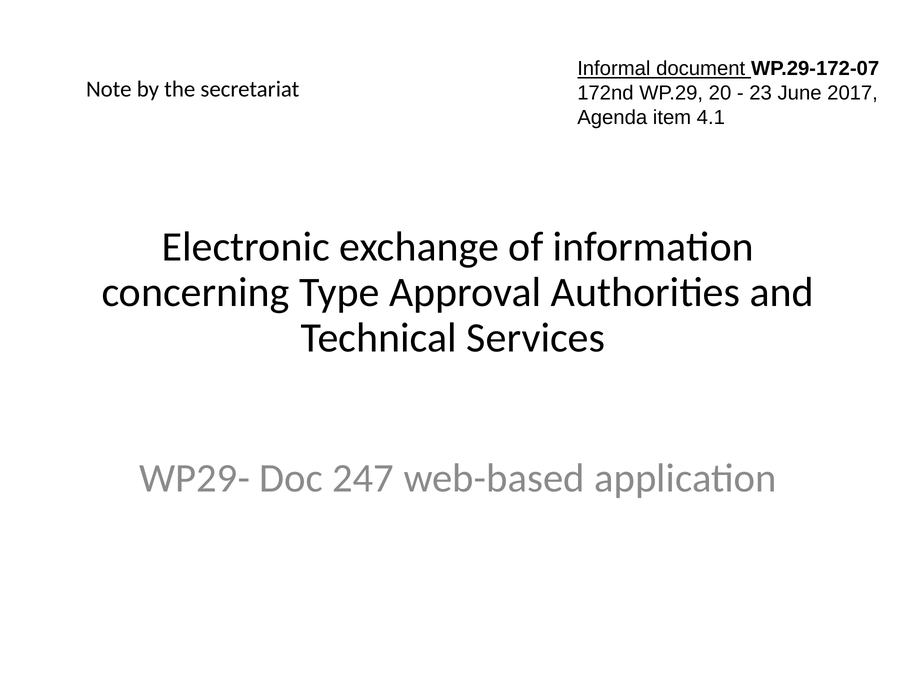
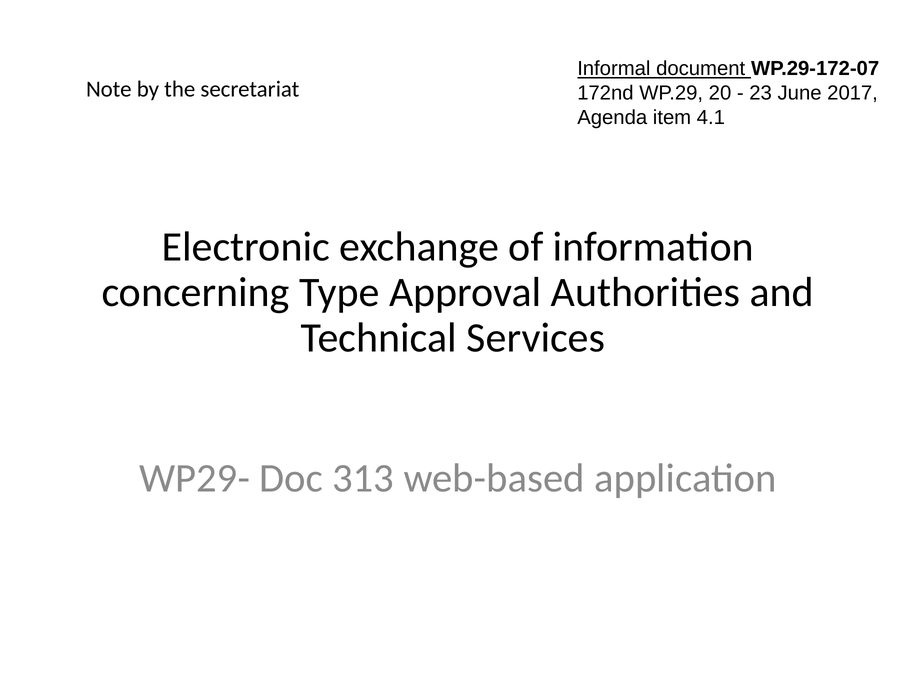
247: 247 -> 313 (363, 478)
